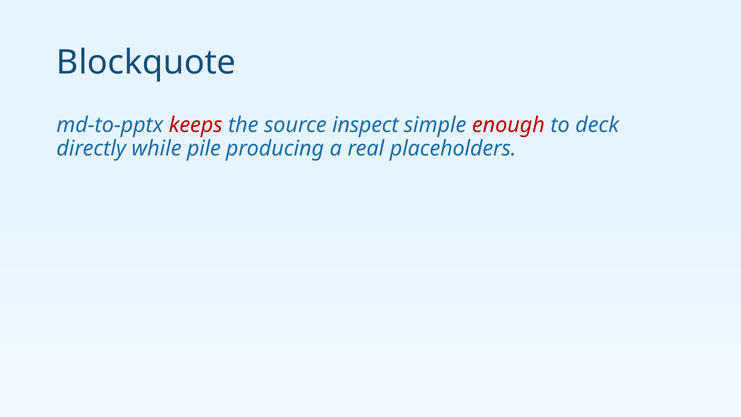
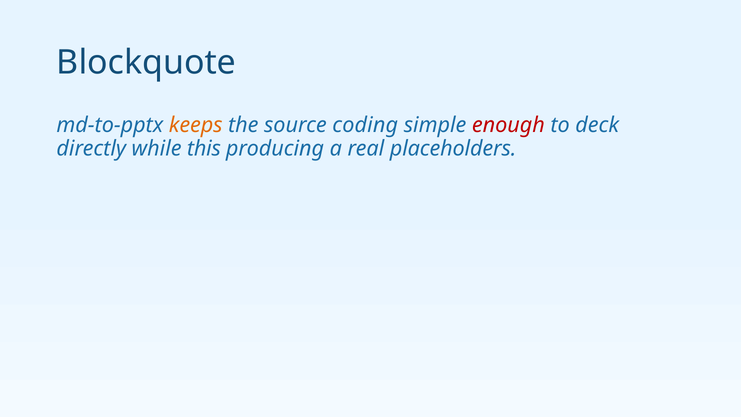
keeps colour: red -> orange (196, 125)
inspect: inspect -> coding (365, 125)
pile: pile -> this (204, 149)
